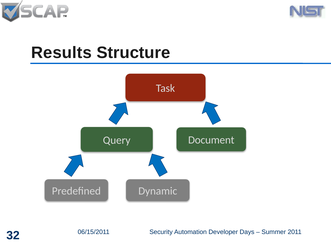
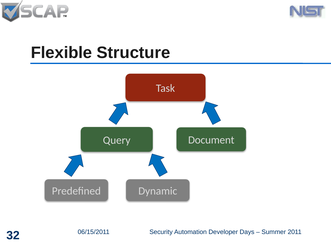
Results: Results -> Flexible (62, 53)
